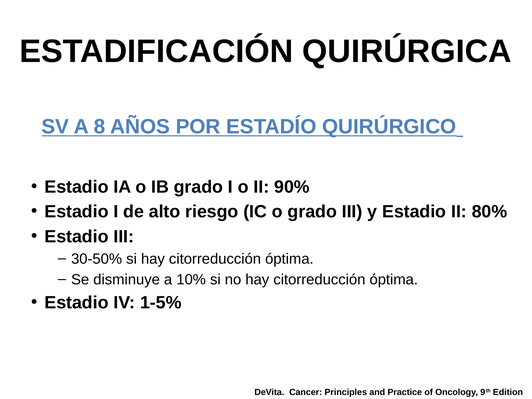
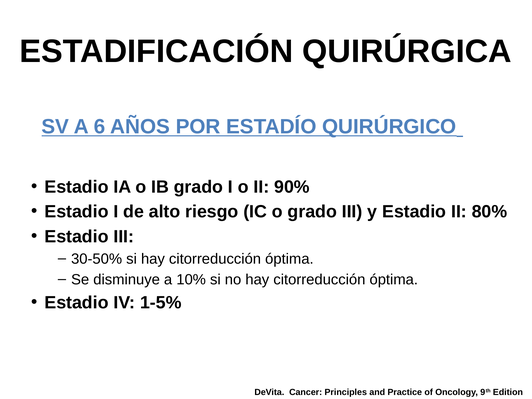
8: 8 -> 6 (100, 127)
